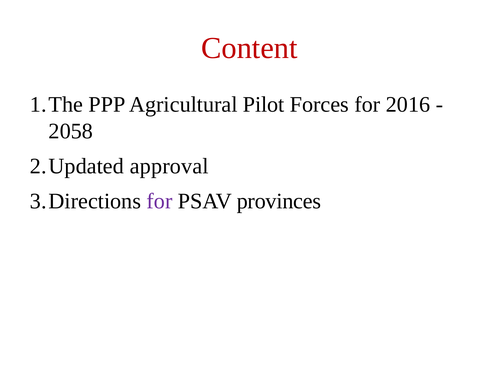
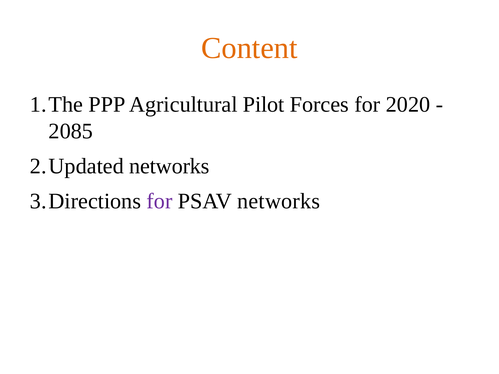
Content colour: red -> orange (249, 48)
2016: 2016 -> 2020 (408, 105)
2058: 2058 -> 2085 (71, 131)
approval: approval -> networks (169, 166)
PSAV provinces: provinces -> networks (279, 201)
